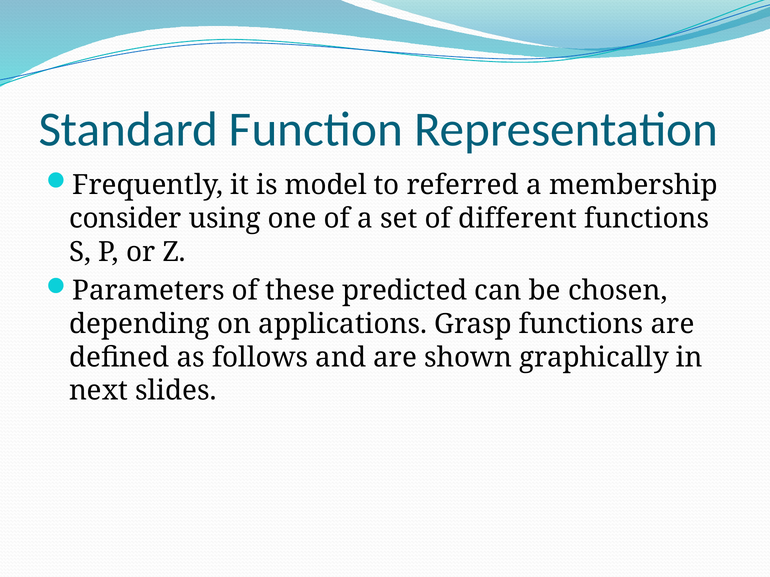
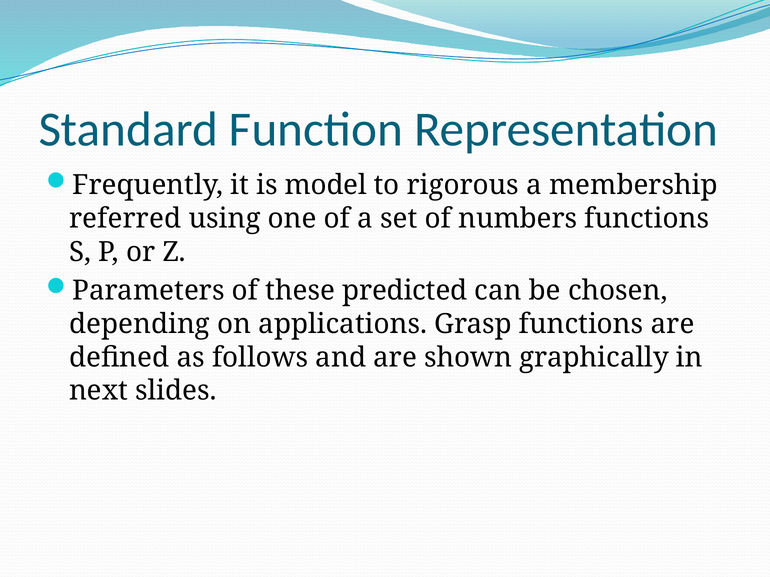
referred: referred -> rigorous (463, 185)
consider: consider -> referred (125, 219)
different: different -> numbers (518, 219)
